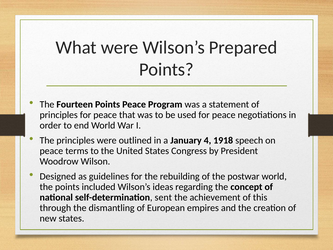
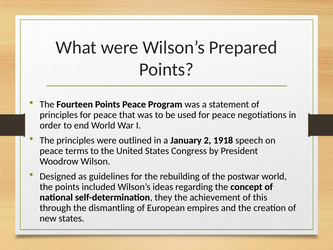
4: 4 -> 2 (207, 140)
sent: sent -> they (163, 197)
